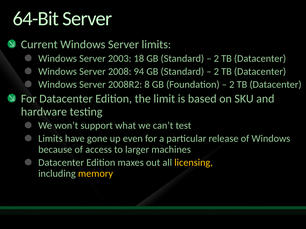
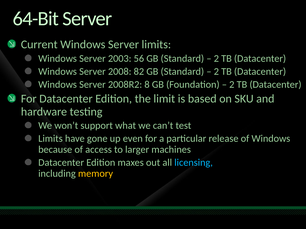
18: 18 -> 56 (139, 59)
94: 94 -> 82 (139, 72)
licensing colour: yellow -> light blue (194, 163)
